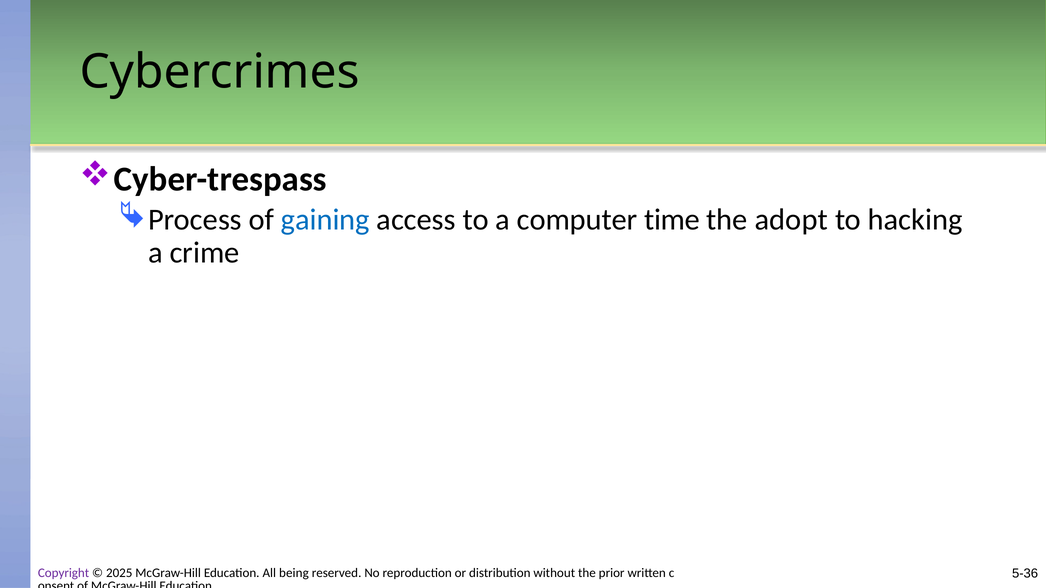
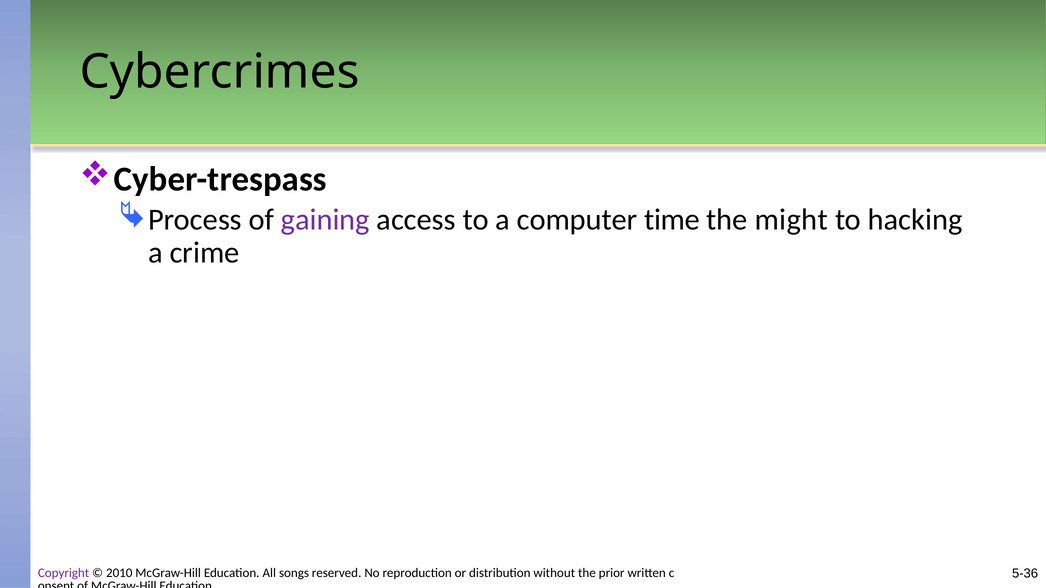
gaining colour: blue -> purple (325, 220)
adopt: adopt -> might (791, 220)
2025: 2025 -> 2010 (119, 573)
being: being -> songs (294, 573)
